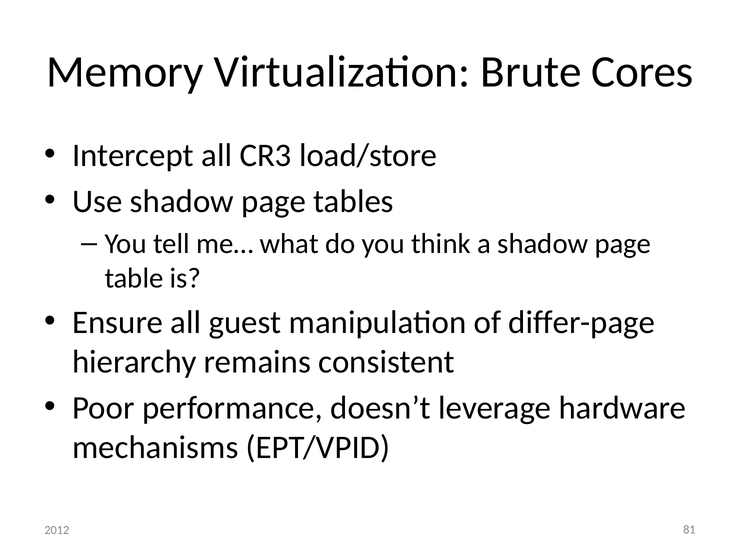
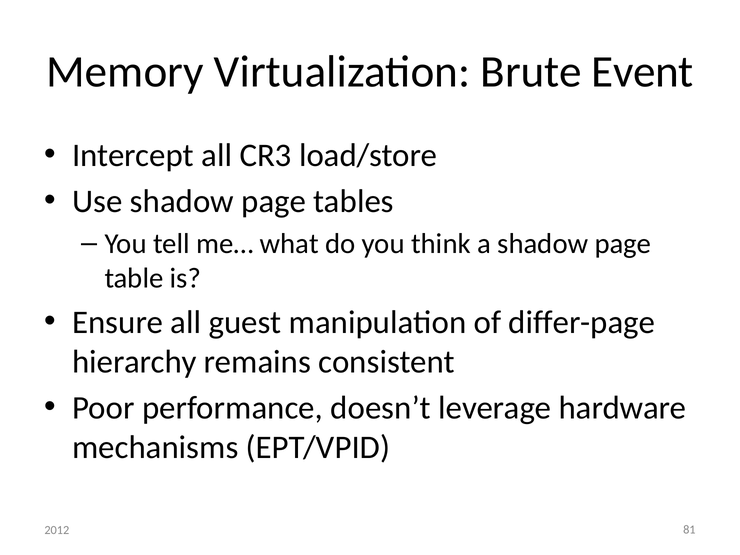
Cores: Cores -> Event (642, 72)
